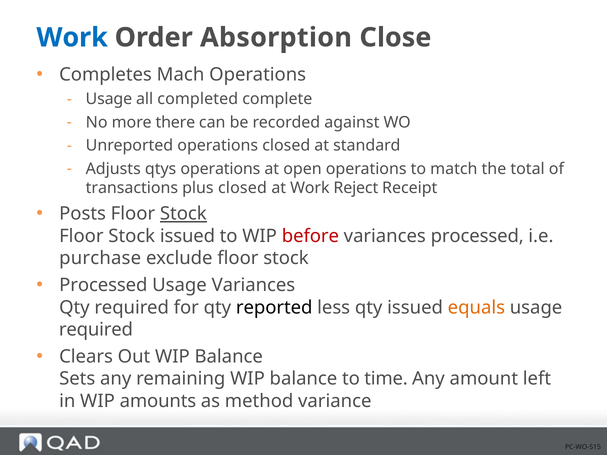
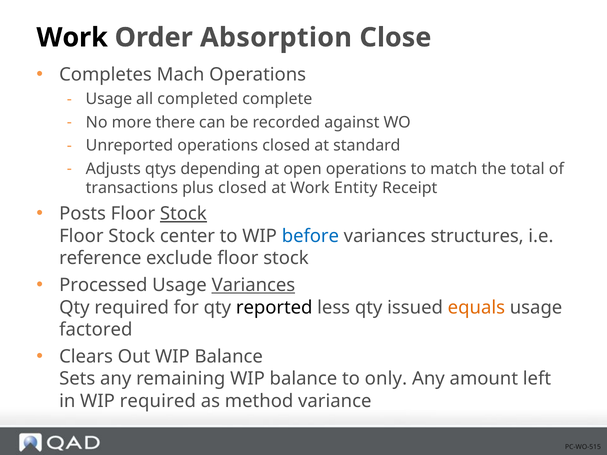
Work colour: blue -> black (72, 38)
qtys operations: operations -> depending (220, 169)
Reject: Reject -> Entity (356, 188)
Stock issued: issued -> center (187, 236)
before colour: red -> blue (310, 236)
variances processed: processed -> structures (477, 236)
purchase: purchase -> reference (100, 258)
Variances underline: none -> present (253, 285)
required: required -> factored (96, 330)
time: time -> only (386, 379)
WIP amounts: amounts -> required (158, 401)
